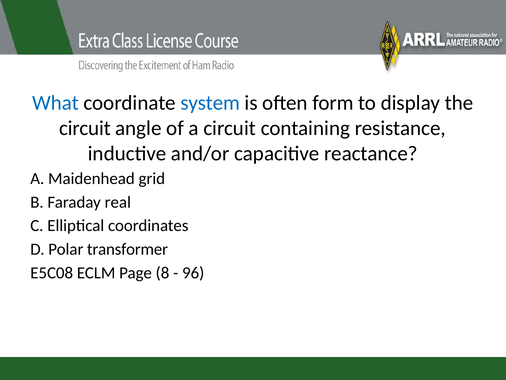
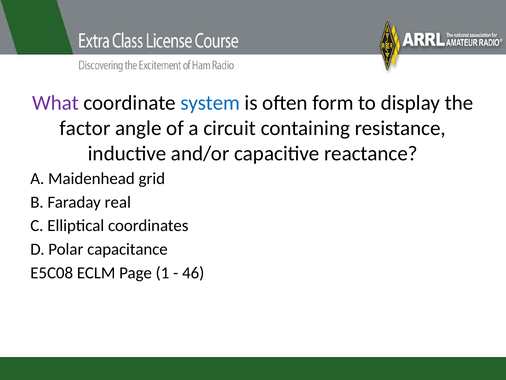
What colour: blue -> purple (55, 103)
circuit: circuit -> factor (85, 128)
transformer: transformer -> capacitance (127, 249)
8: 8 -> 1 (162, 273)
96: 96 -> 46 (193, 273)
